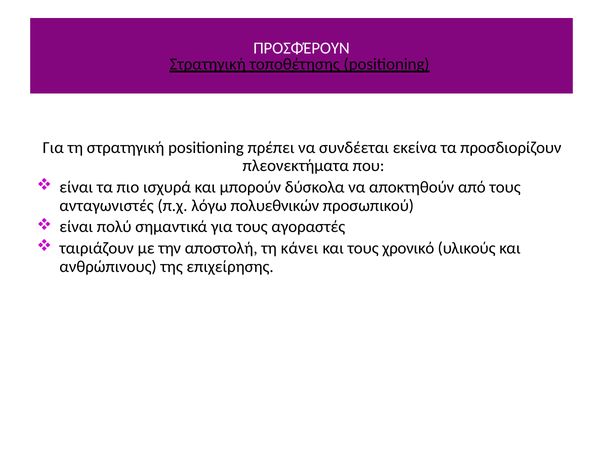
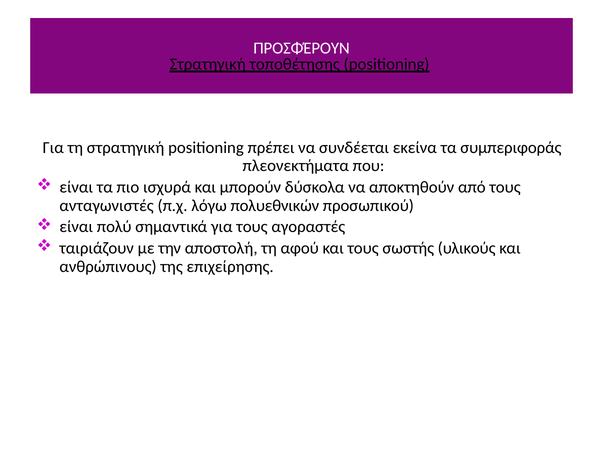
προσδιορίζουν: προσδιορίζουν -> συμπεριφοράς (511, 148)
κάνει: κάνει -> αφού (300, 249)
χρονικό: χρονικό -> σωστής (408, 249)
